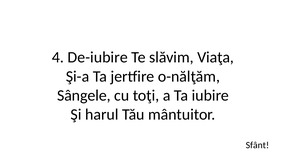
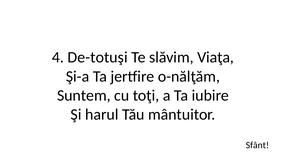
De-iubire: De-iubire -> De-totuşi (98, 57)
Sângele: Sângele -> Suntem (84, 95)
